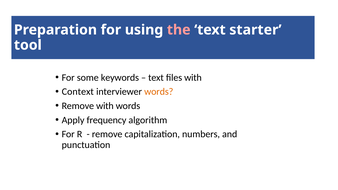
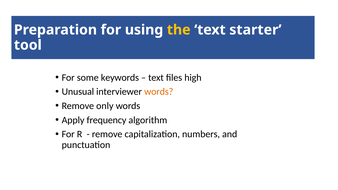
the colour: pink -> yellow (179, 30)
files with: with -> high (193, 78)
Context: Context -> Unusual (78, 92)
Remove with: with -> only (105, 106)
